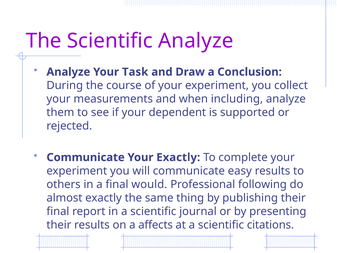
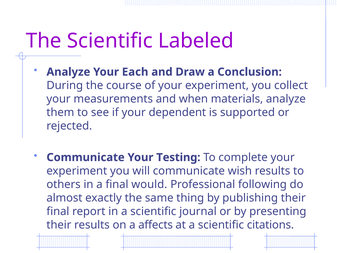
Scientific Analyze: Analyze -> Labeled (196, 41)
Task: Task -> Each (135, 72)
including: including -> materials (237, 99)
Your Exactly: Exactly -> Testing (178, 157)
easy: easy -> wish (240, 171)
